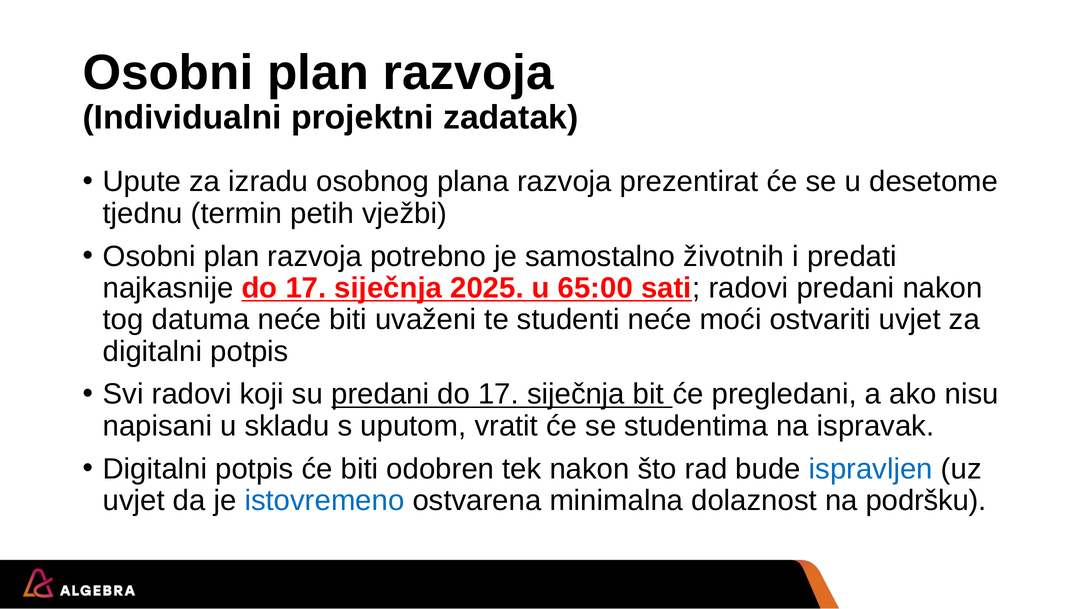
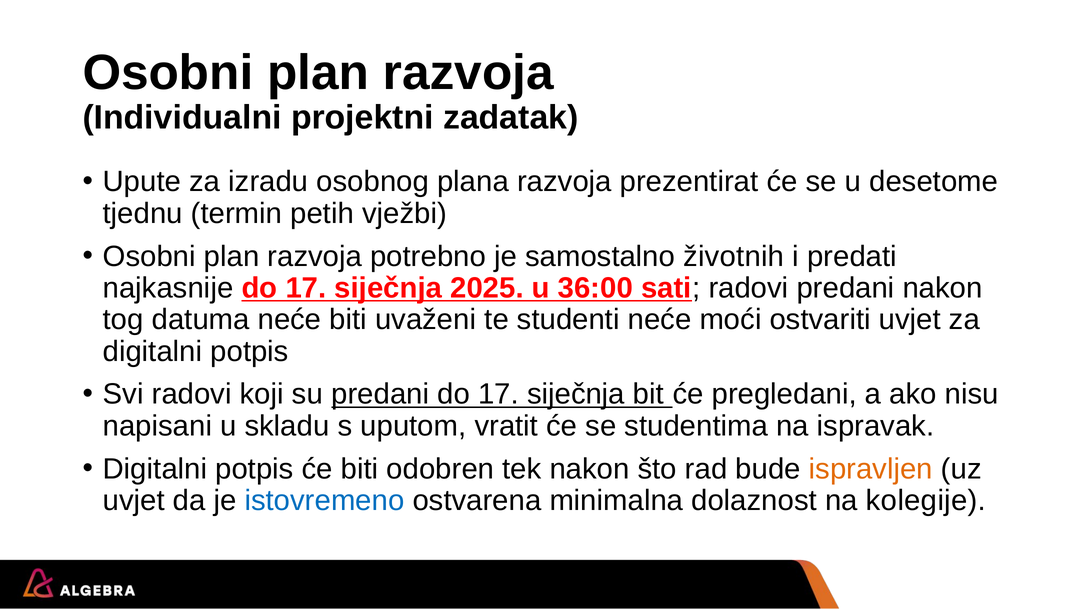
65:00: 65:00 -> 36:00 (595, 288)
ispravljen colour: blue -> orange (871, 469)
podršku: podršku -> kolegije (926, 501)
